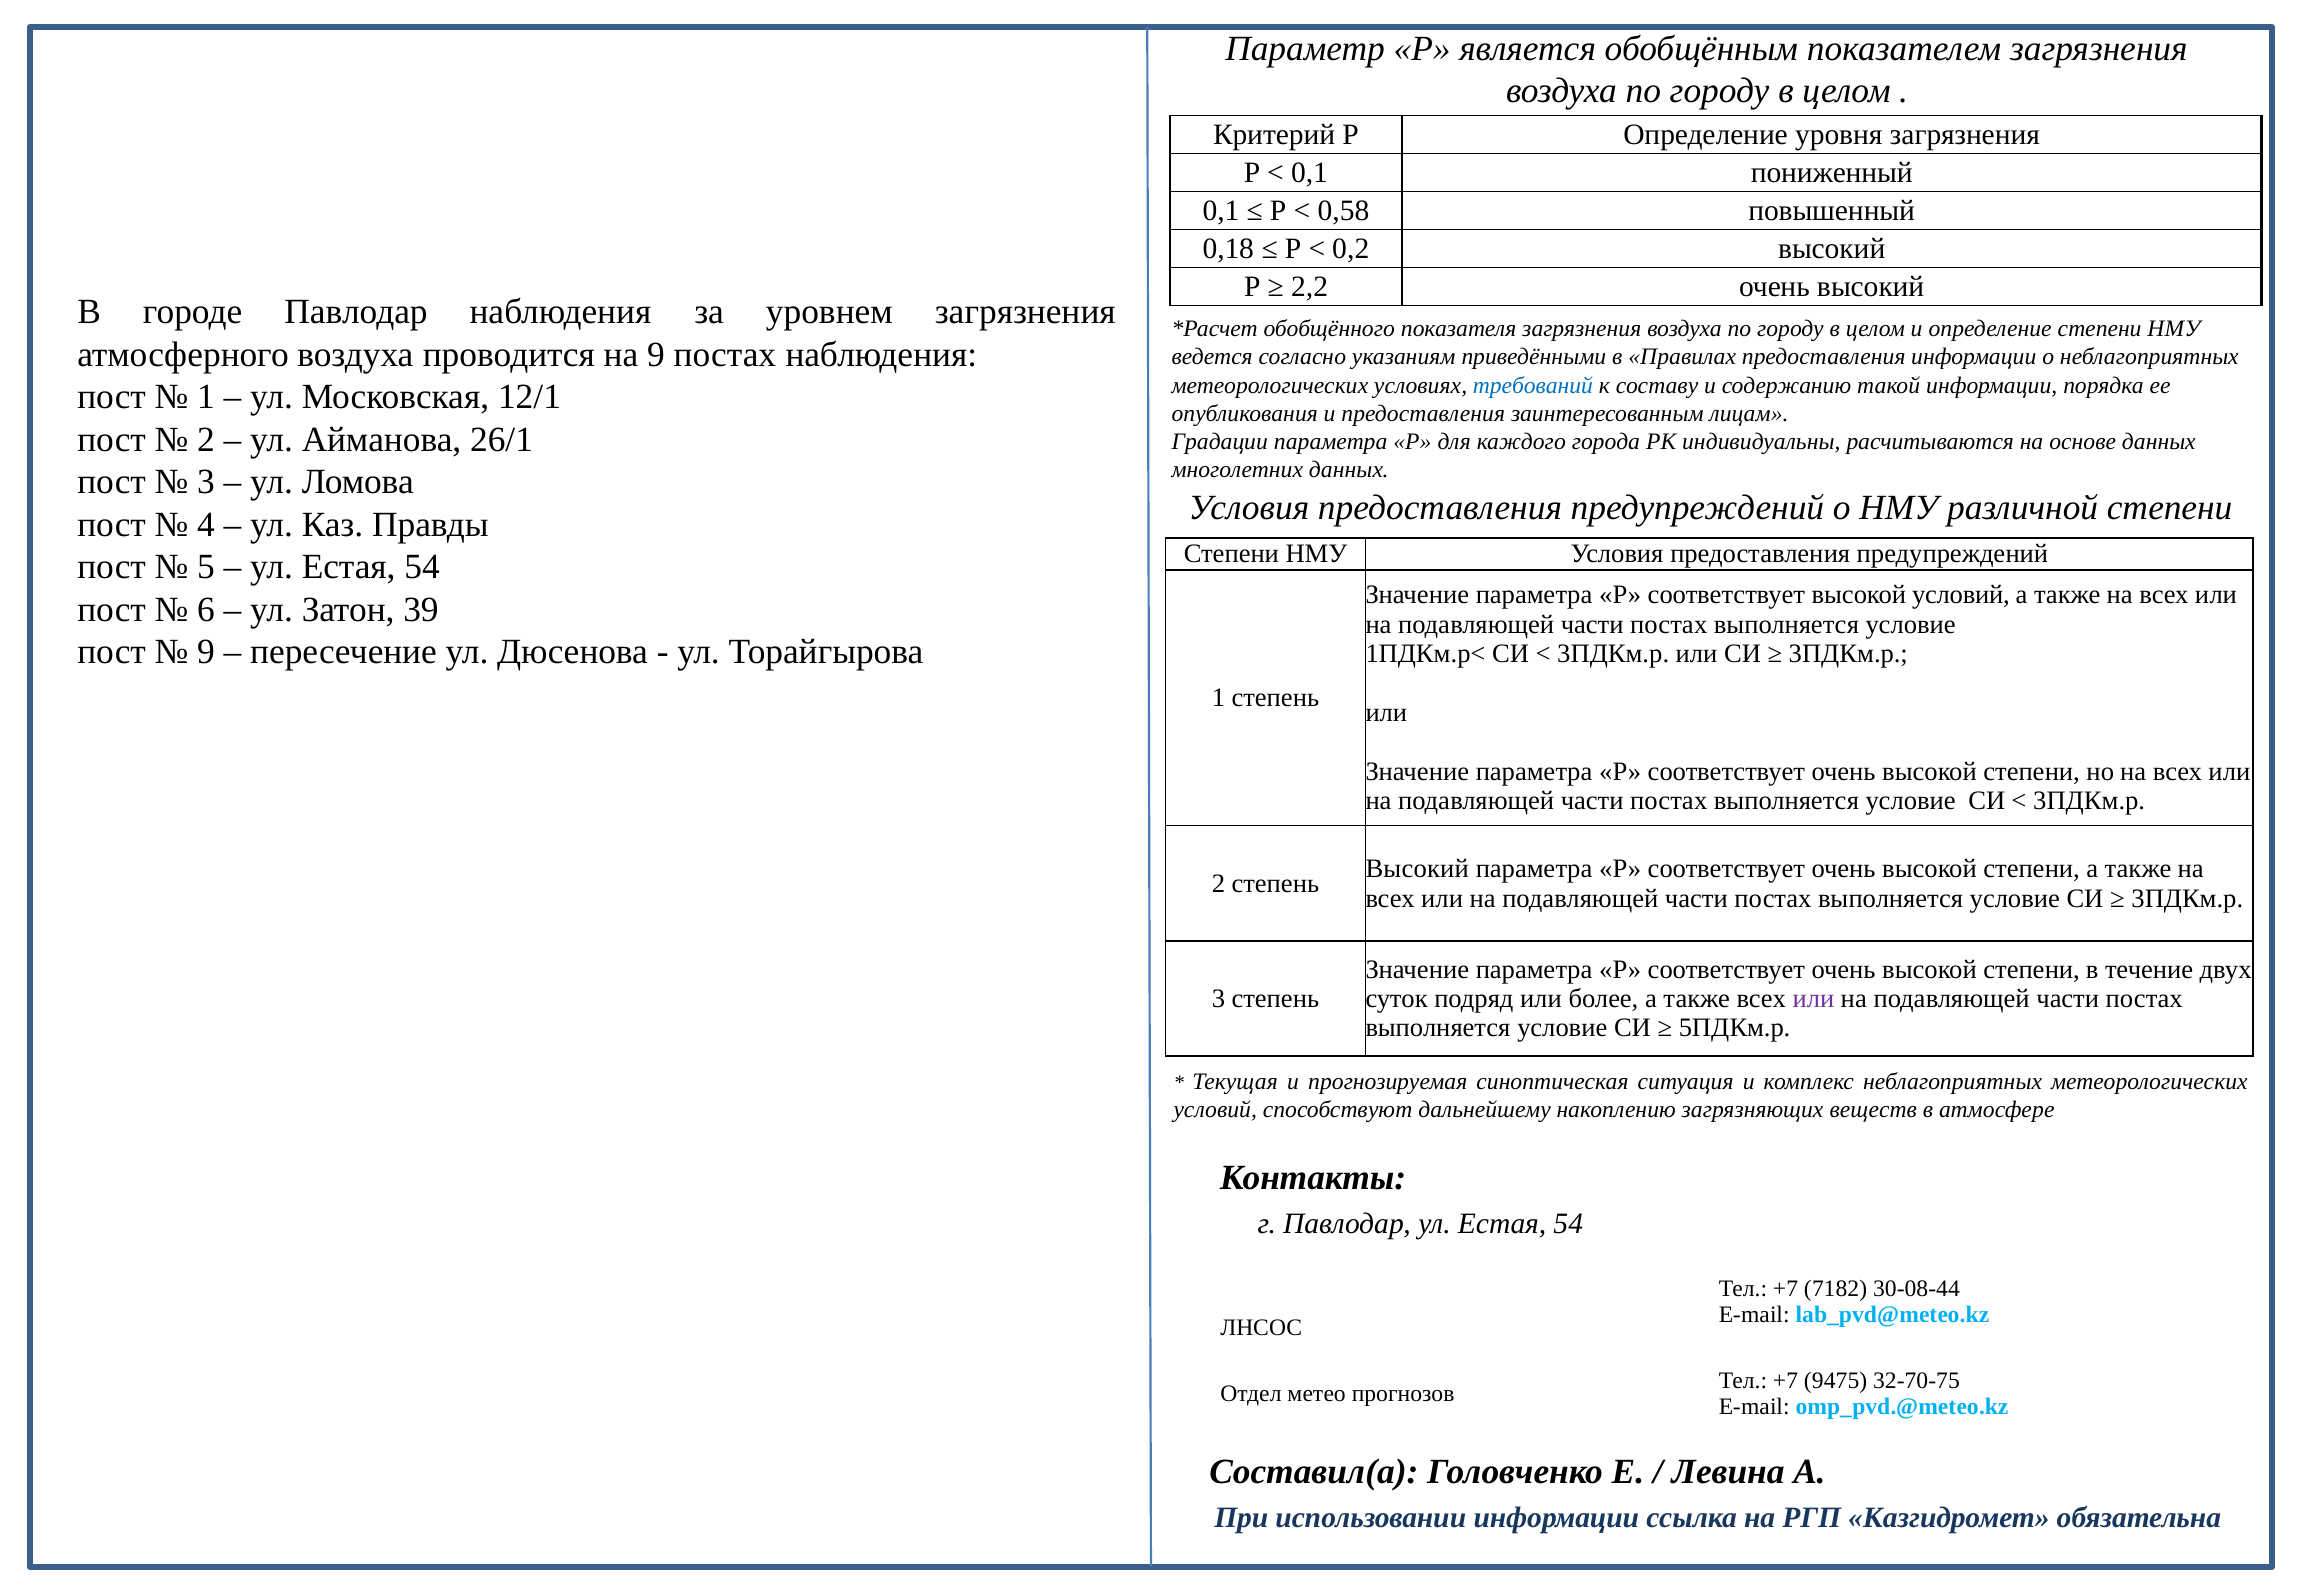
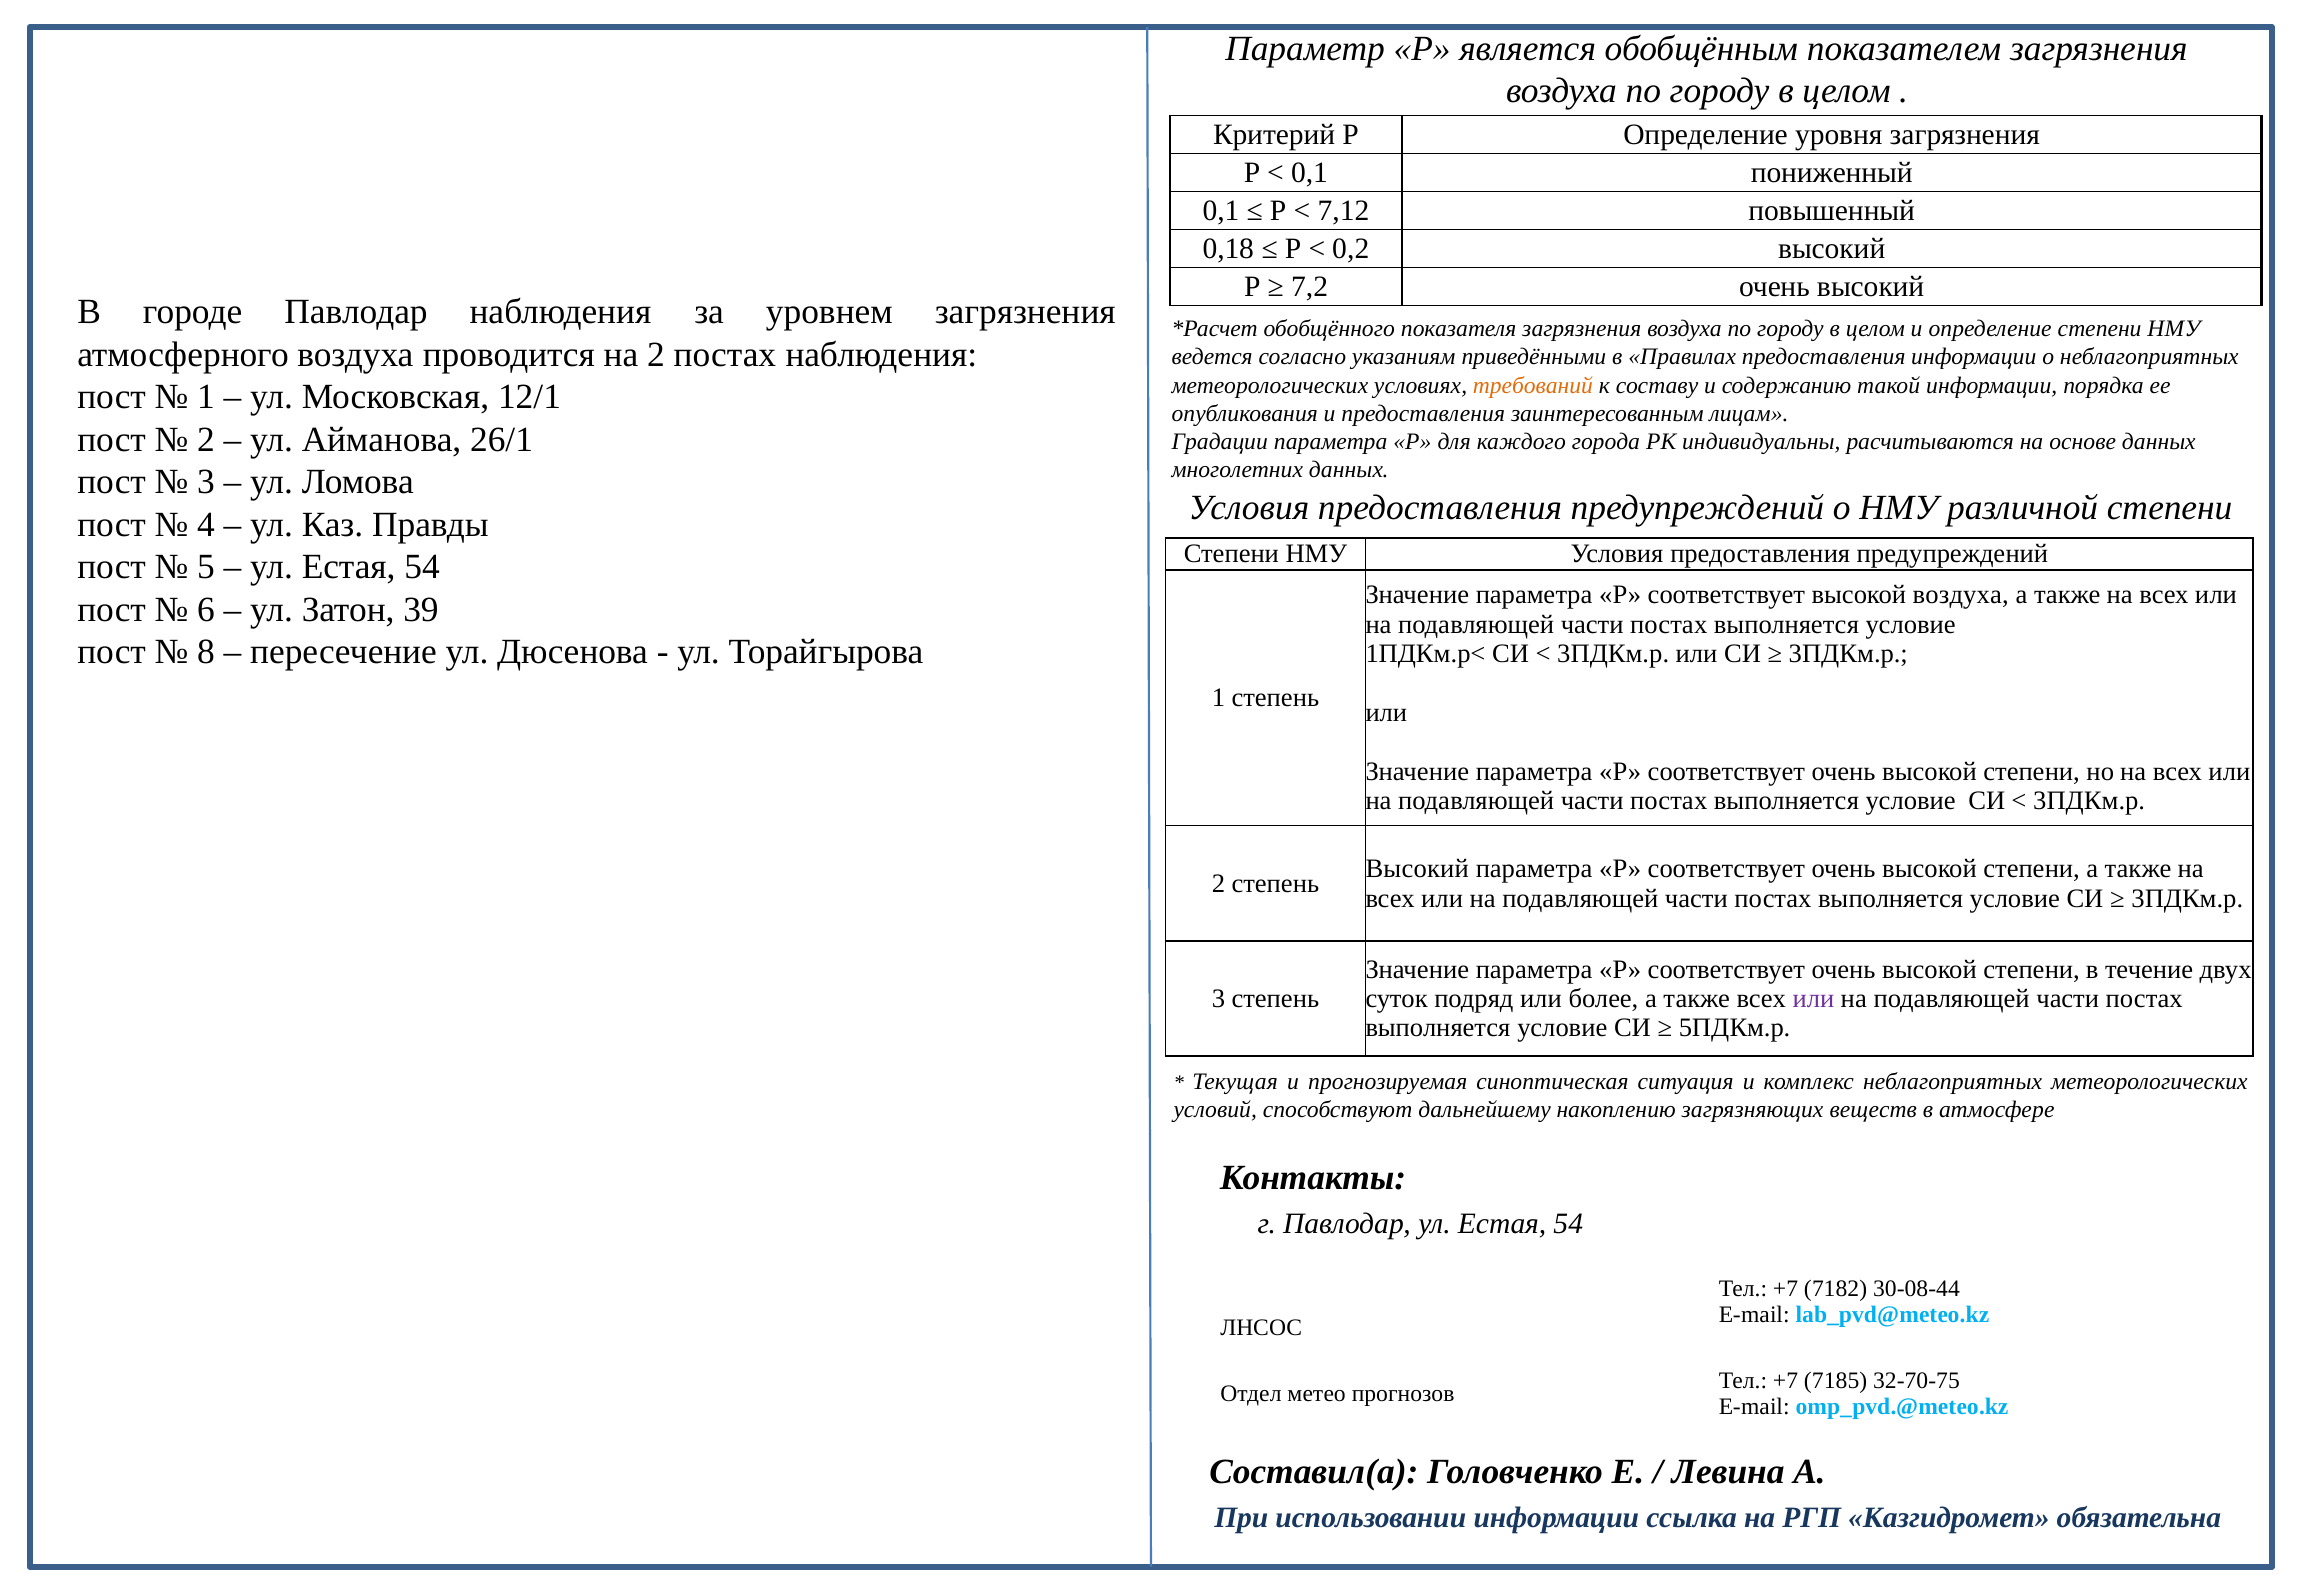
0,58: 0,58 -> 7,12 (1344, 210)
2,2: 2,2 -> 7,2 (1310, 286)
на 9: 9 -> 2 (656, 355)
требований colour: blue -> orange (1533, 385)
высокой условий: условий -> воздуха (1961, 595)
9: 9 -> 8 (206, 652)
9475: 9475 -> 7185 (1836, 1381)
